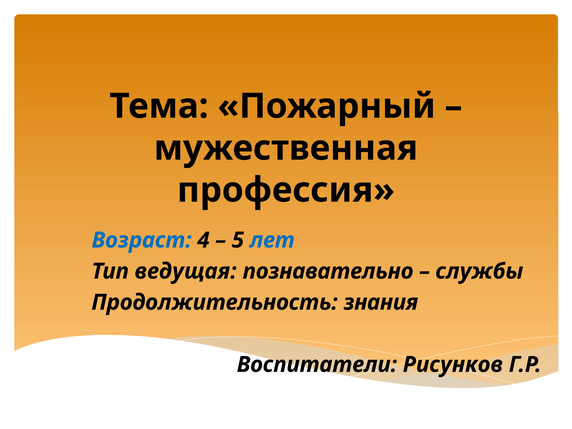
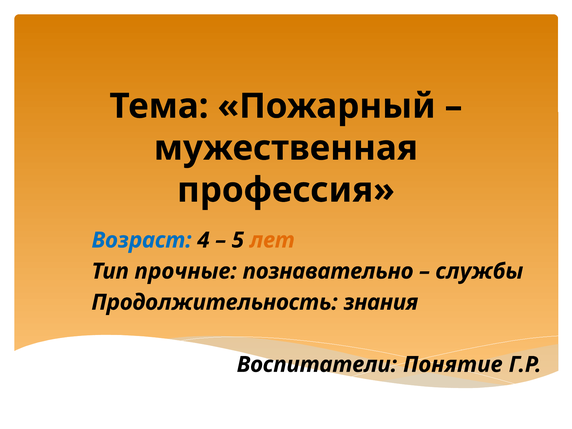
лет colour: blue -> orange (272, 240)
ведущая: ведущая -> прочные (186, 271)
Рисунков: Рисунков -> Понятие (453, 365)
